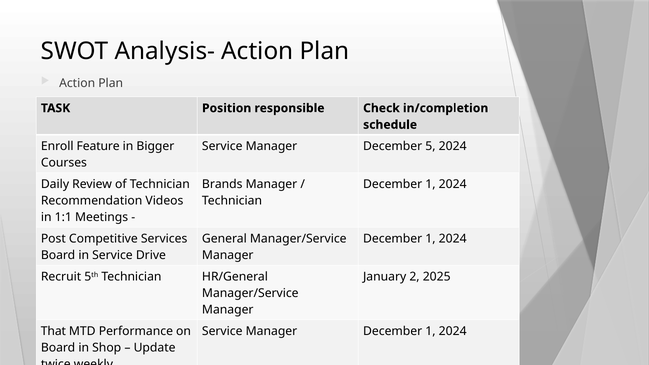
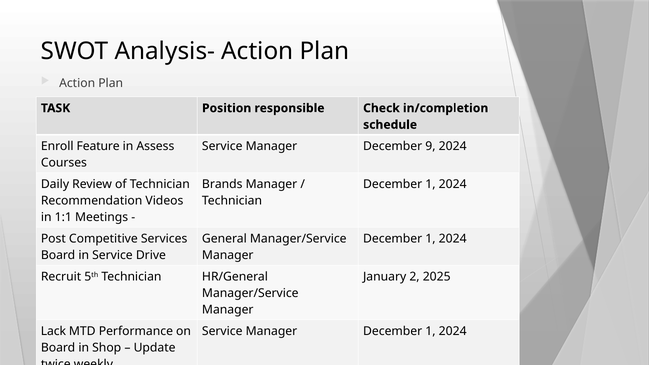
Bigger: Bigger -> Assess (155, 146)
5: 5 -> 9 (430, 146)
That: That -> Lack (53, 331)
